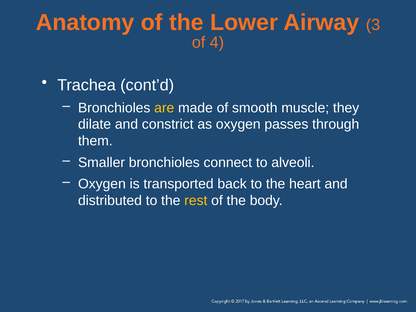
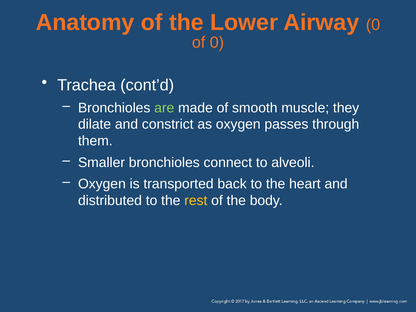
Airway 3: 3 -> 0 (373, 25)
of 4: 4 -> 0 (217, 43)
are colour: yellow -> light green (164, 108)
